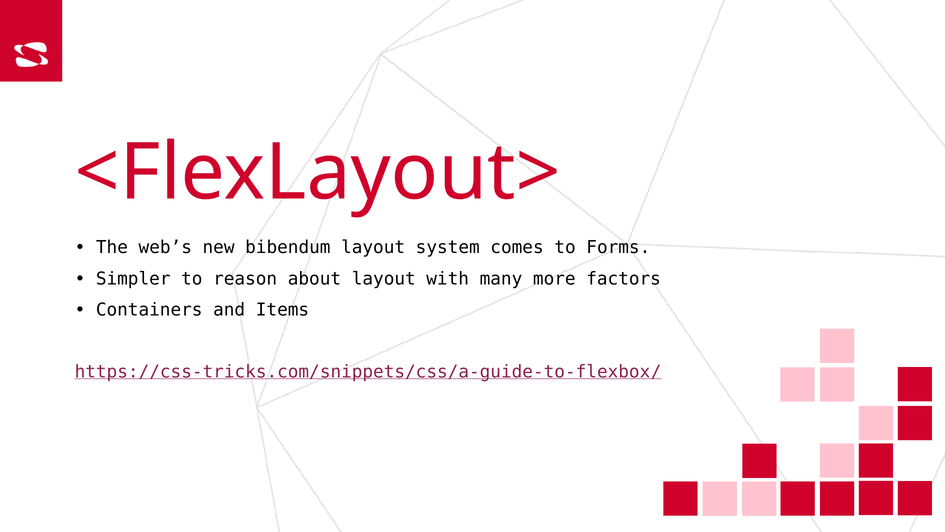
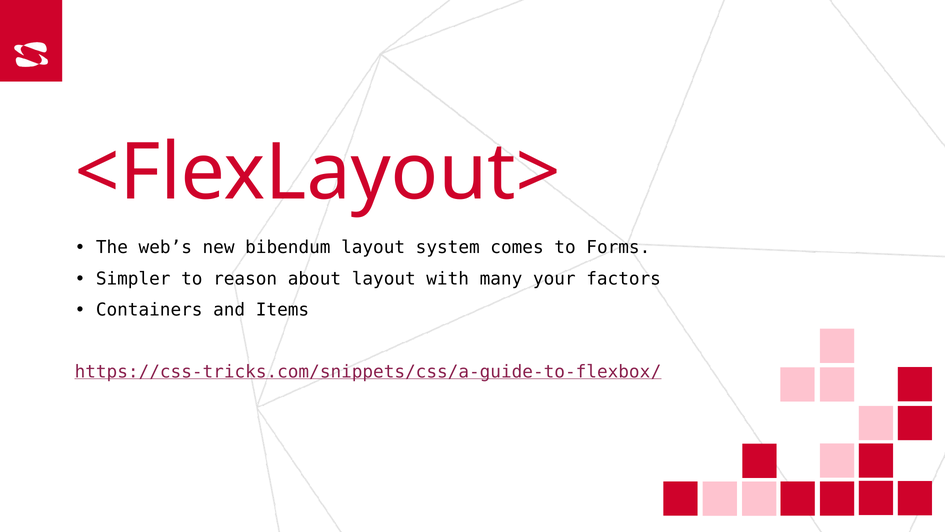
more: more -> your (554, 278)
